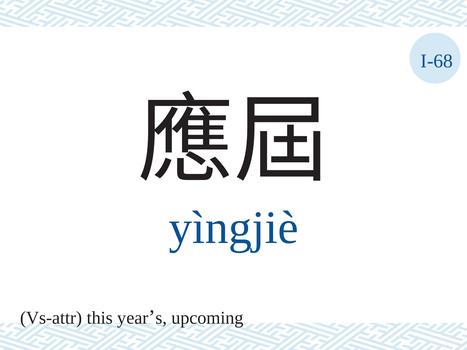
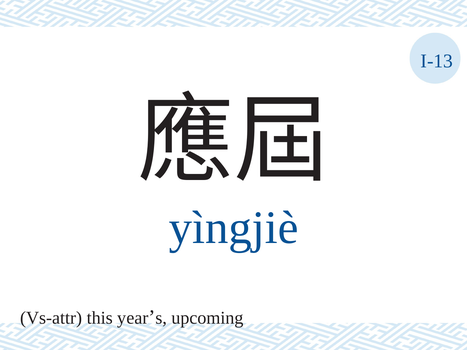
I-68: I-68 -> I-13 (437, 61)
